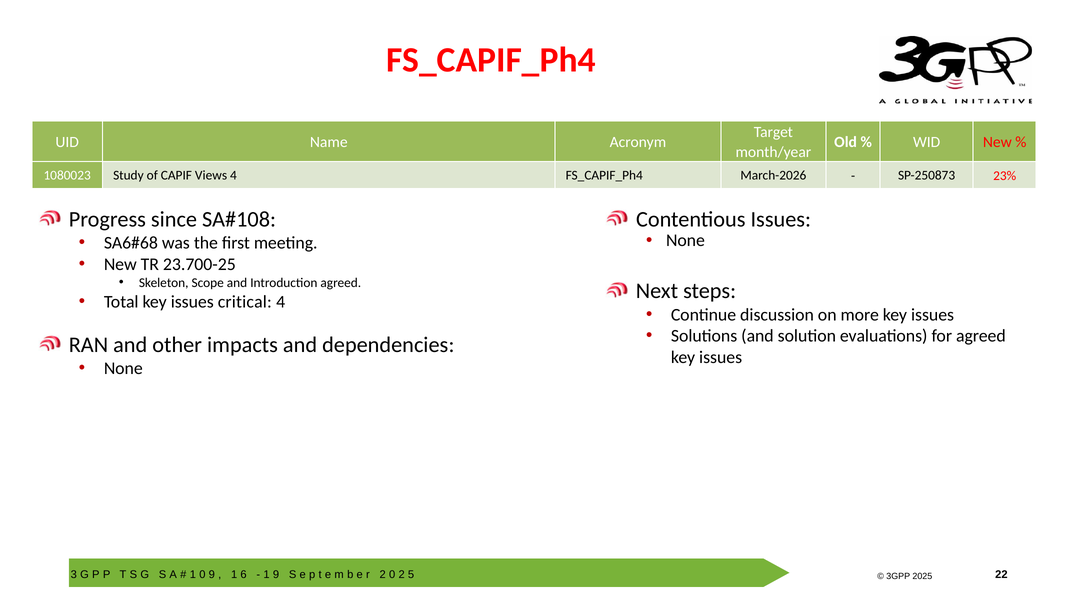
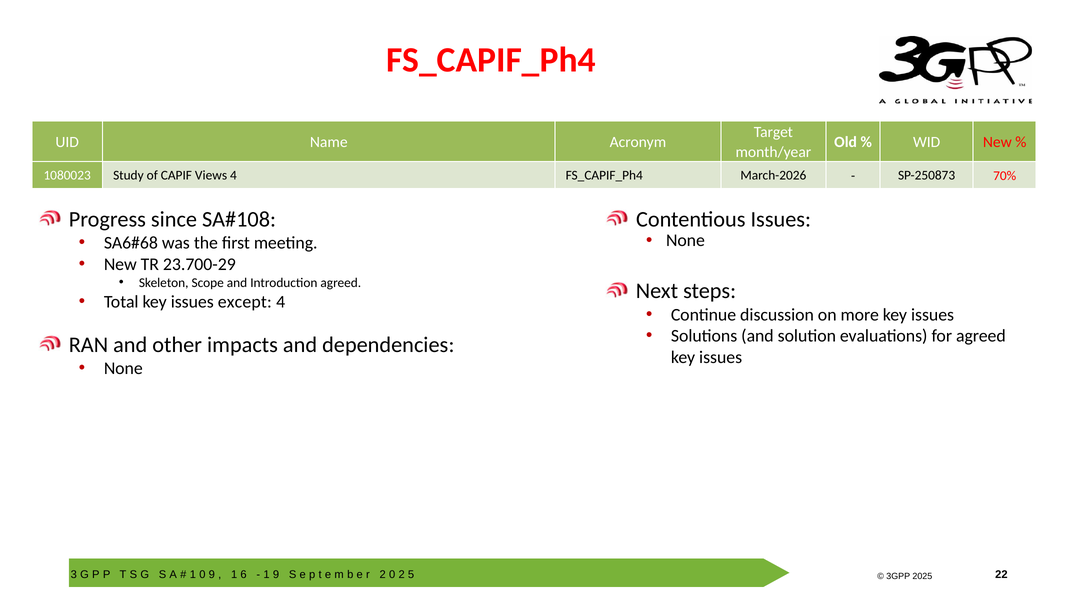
23%: 23% -> 70% (1005, 176)
23.700-25: 23.700-25 -> 23.700-29 (199, 264)
critical: critical -> except (245, 302)
